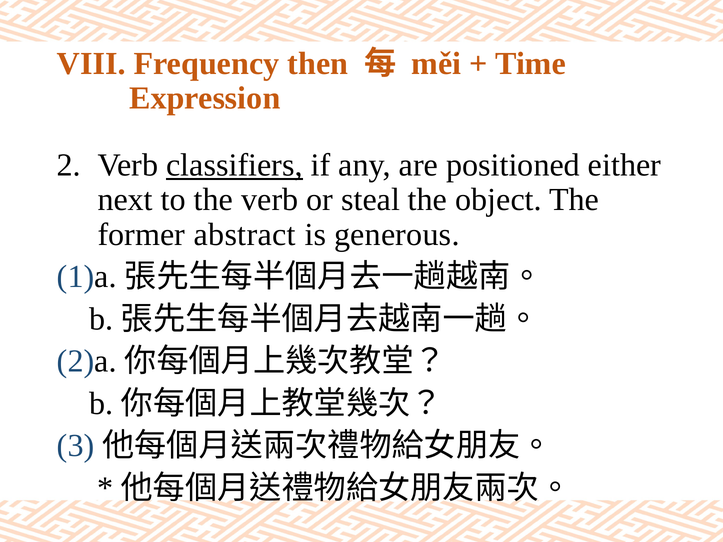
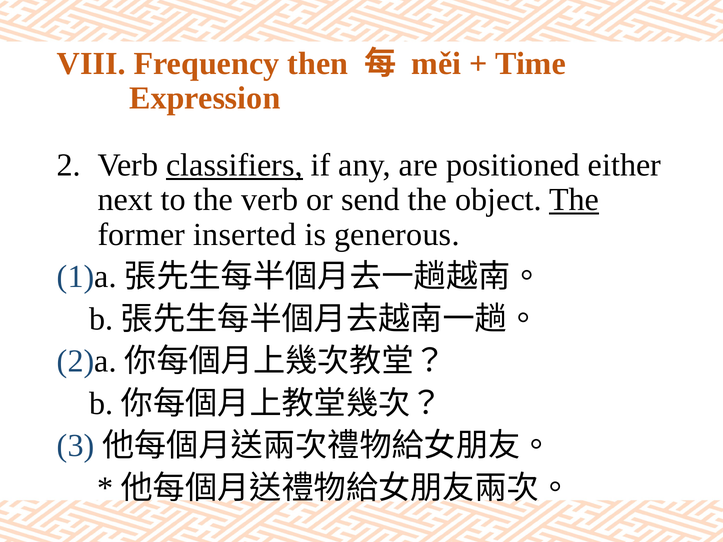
steal: steal -> send (371, 200)
The underline: none -> present (574, 200)
abstract: abstract -> inserted (245, 235)
